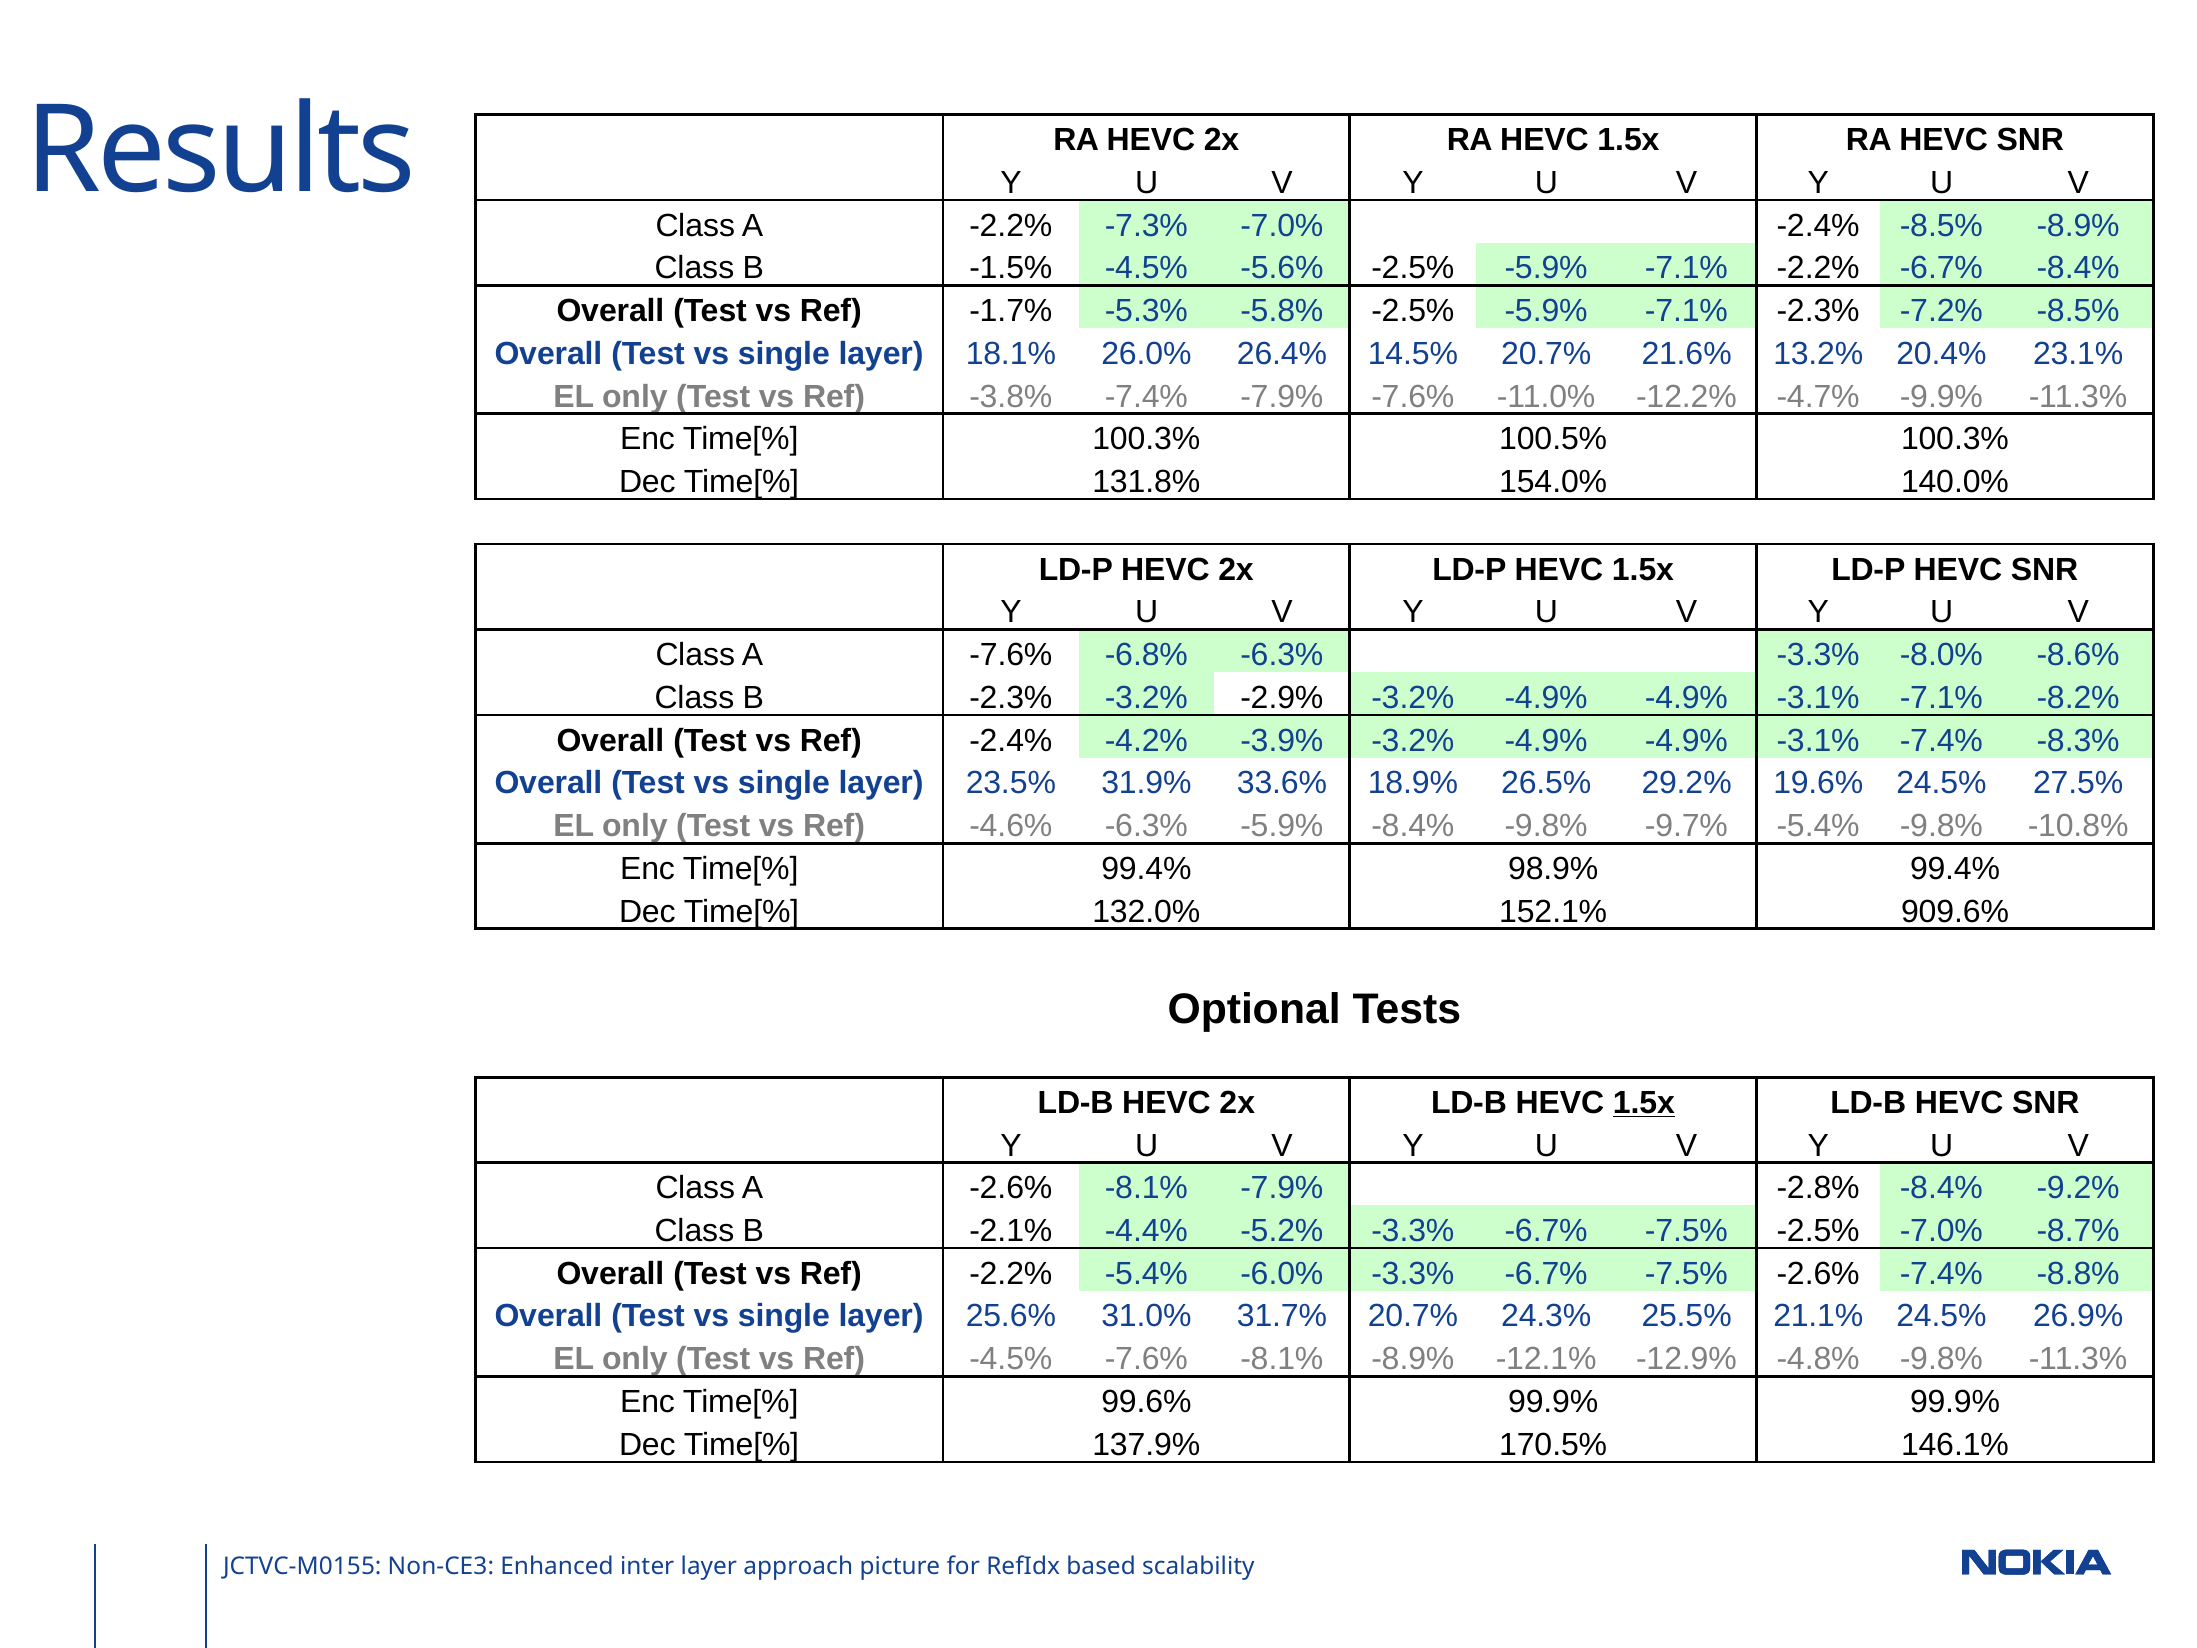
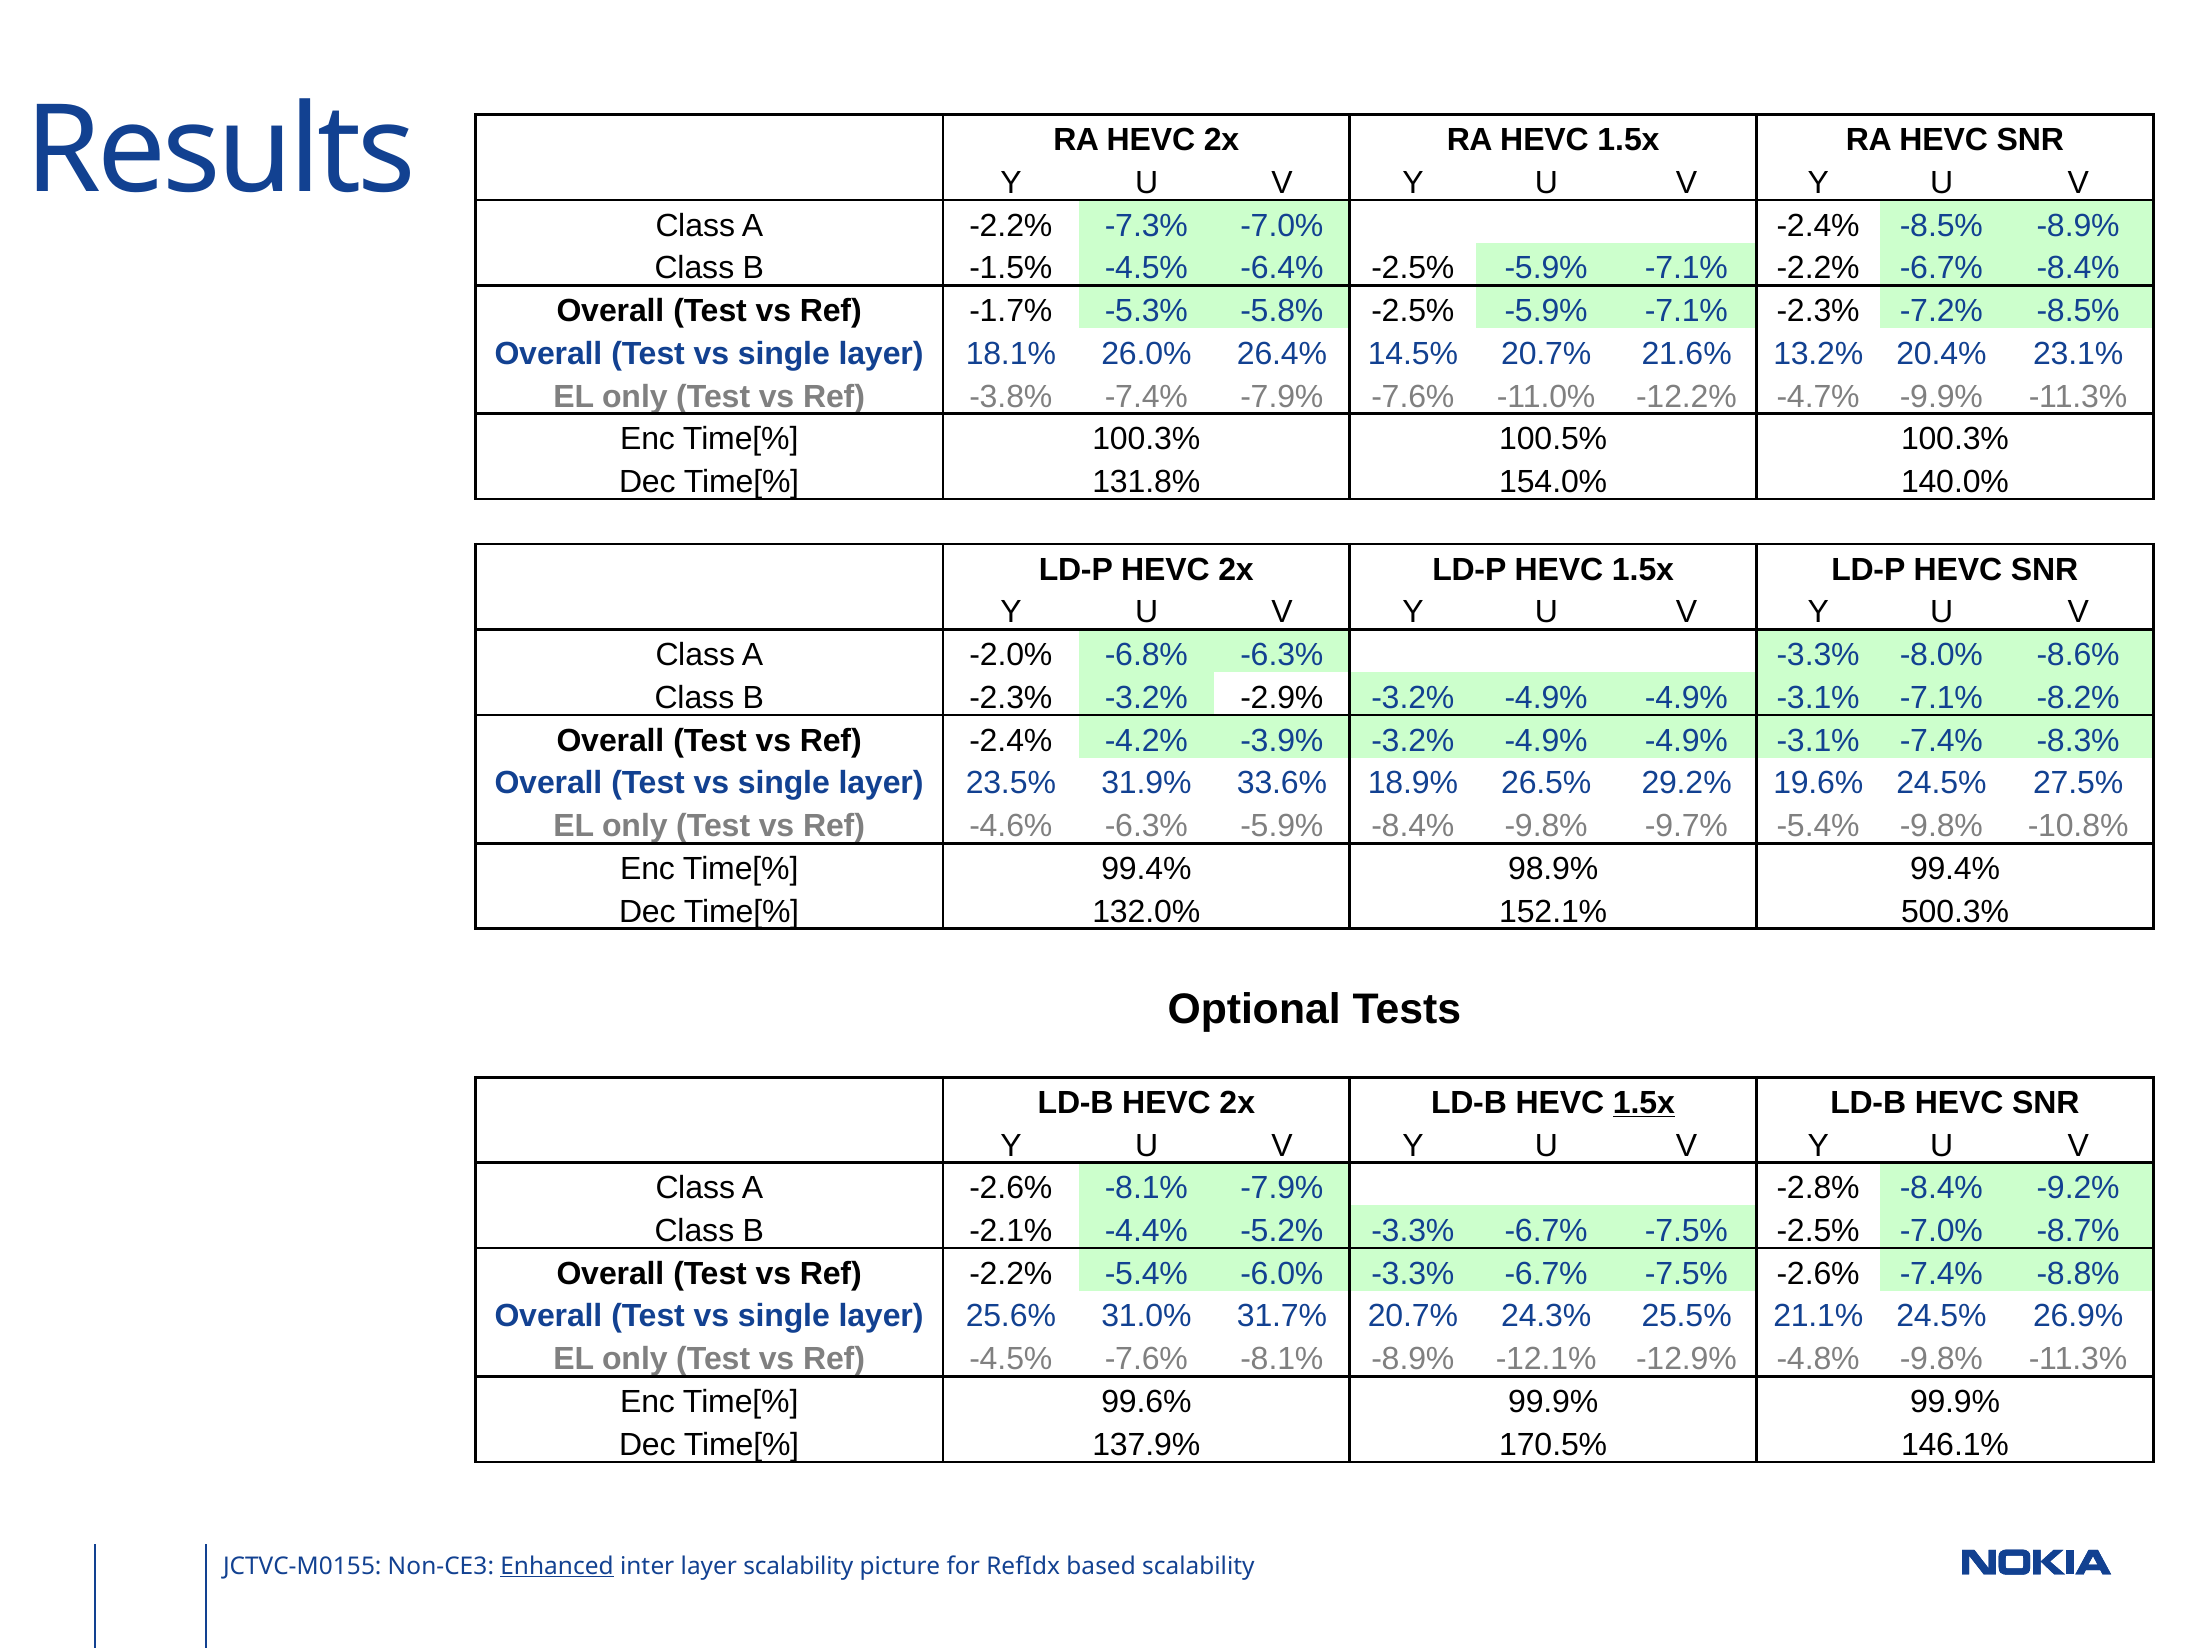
-5.6%: -5.6% -> -6.4% (1282, 268)
A -7.6%: -7.6% -> -2.0% (1011, 655)
909.6%: 909.6% -> 500.3% (1955, 911)
Enhanced underline: none -> present (557, 1566)
layer approach: approach -> scalability (798, 1566)
